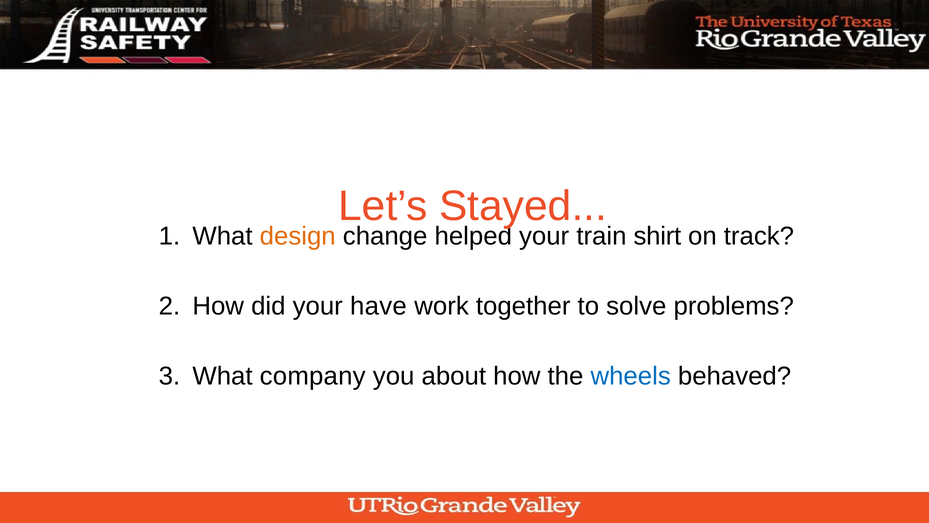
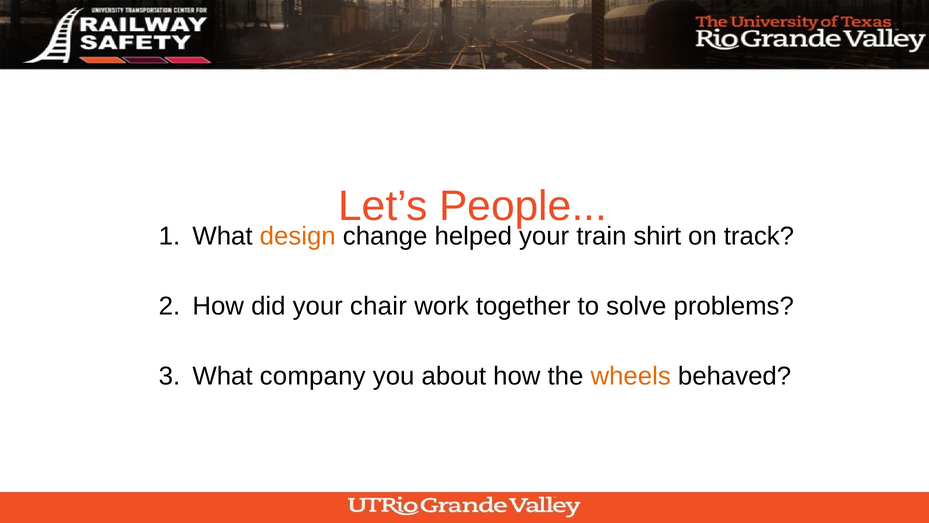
Stayed: Stayed -> People (523, 206)
have: have -> chair (378, 306)
wheels colour: blue -> orange (631, 376)
